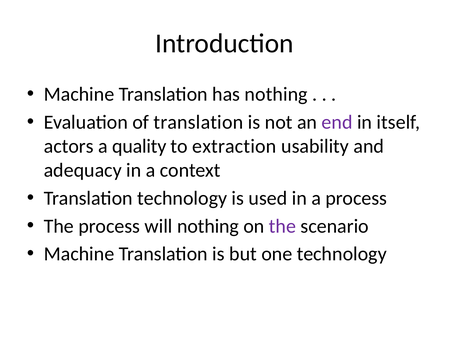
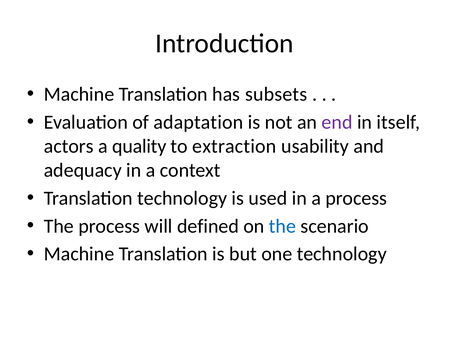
has nothing: nothing -> subsets (276, 94)
of translation: translation -> adaptation (198, 122)
will nothing: nothing -> defined (208, 226)
the colour: purple -> blue (282, 226)
